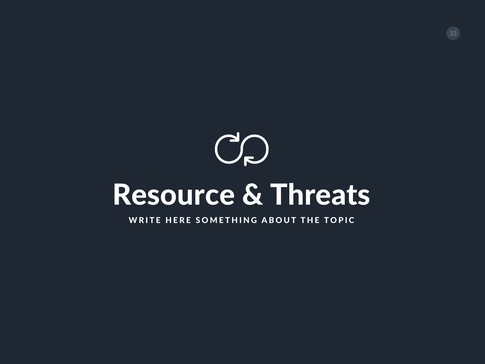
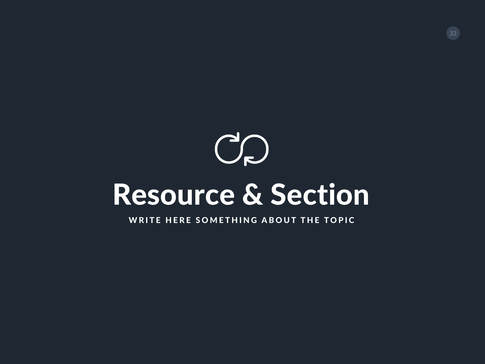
Threats: Threats -> Section (320, 195)
